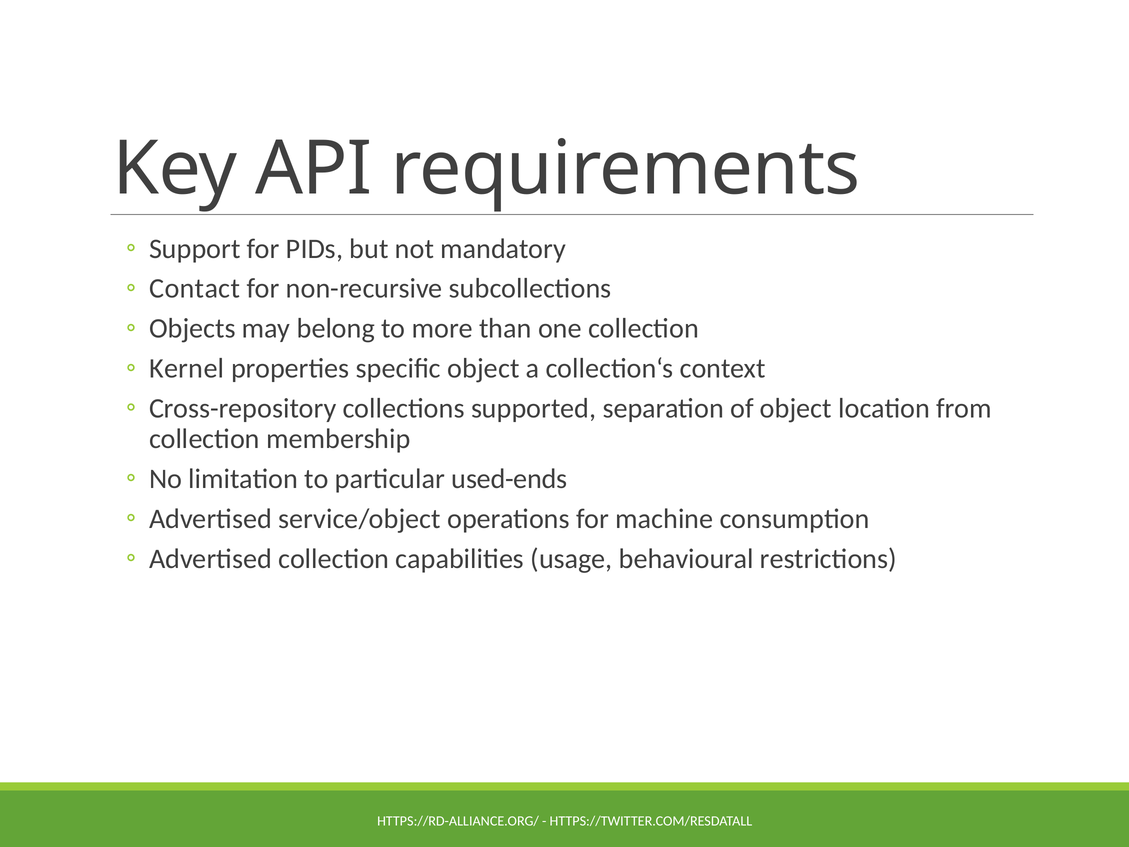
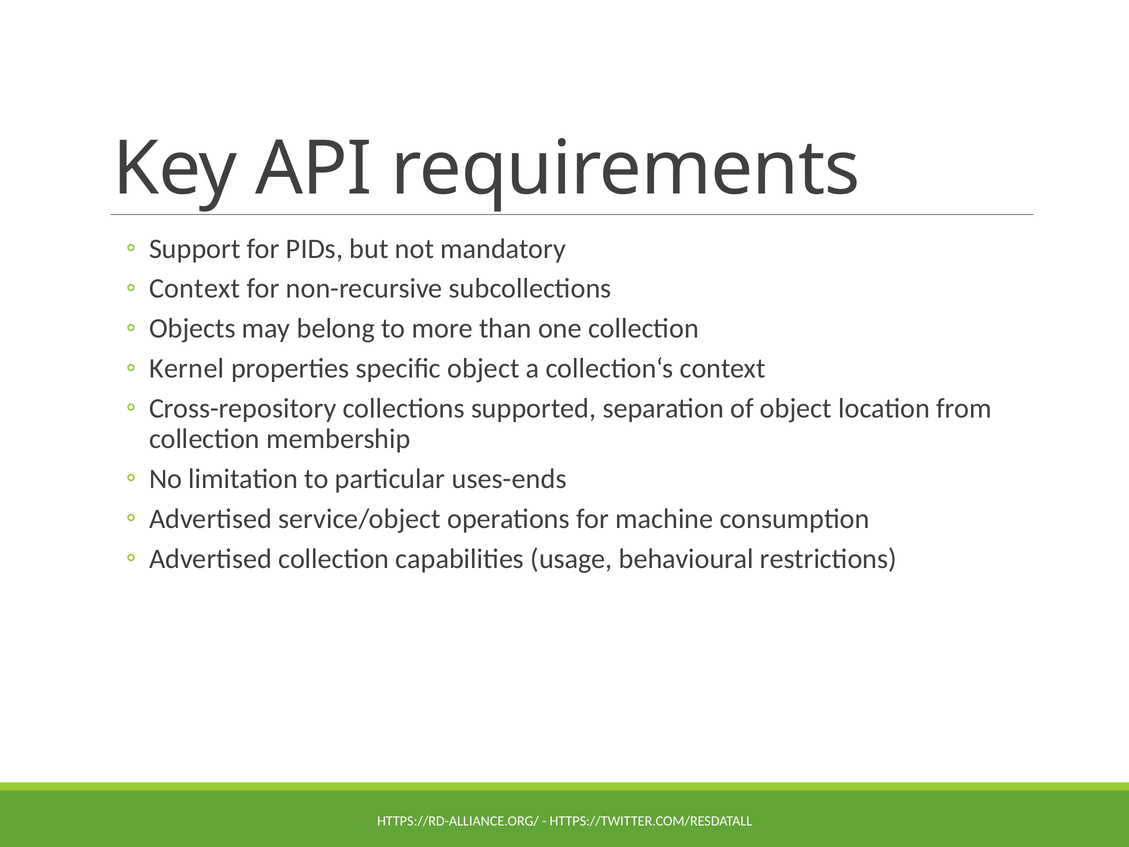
Contact: Contact -> Context (195, 289)
used-ends: used-ends -> uses-ends (509, 479)
